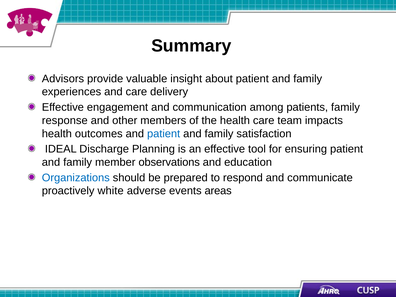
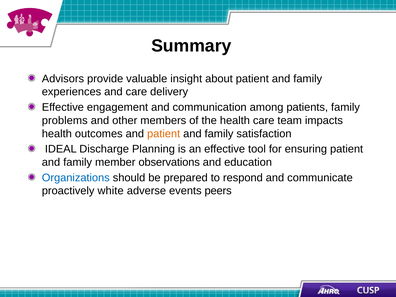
response: response -> problems (65, 120)
patient colour: blue -> orange (164, 134)
areas: areas -> peers (218, 191)
